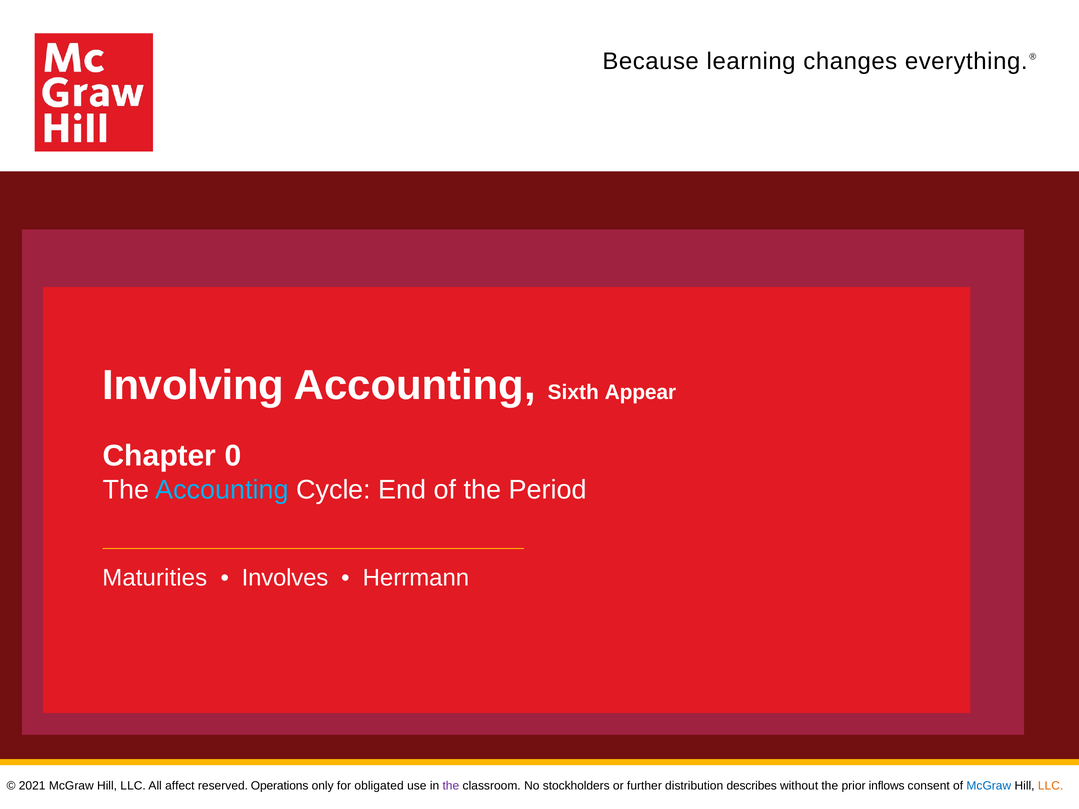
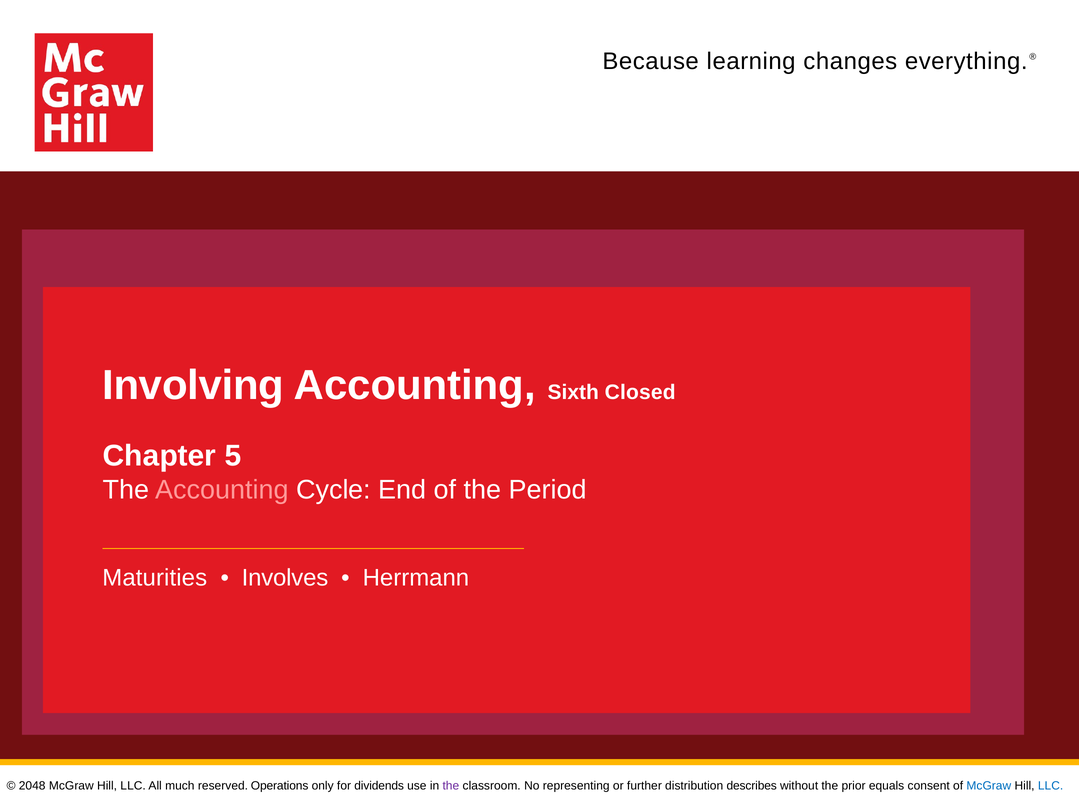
Appear: Appear -> Closed (640, 393)
0: 0 -> 5 (233, 456)
Accounting colour: light blue -> pink (222, 490)
2021: 2021 -> 2048 (32, 786)
affect: affect -> much (180, 786)
obligated: obligated -> dividends (379, 786)
stockholders: stockholders -> representing (576, 786)
inflows: inflows -> equals (887, 786)
LLC colour: orange -> blue (1051, 786)
